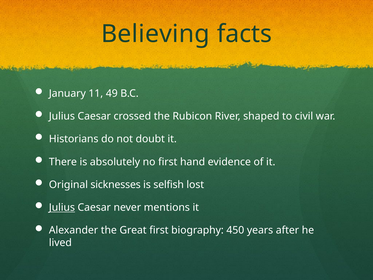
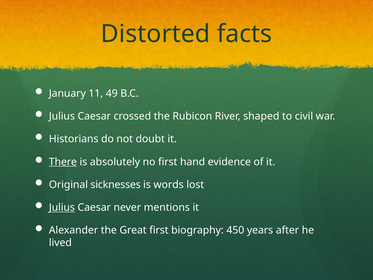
Believing: Believing -> Distorted (155, 34)
There underline: none -> present (63, 162)
selfish: selfish -> words (169, 185)
